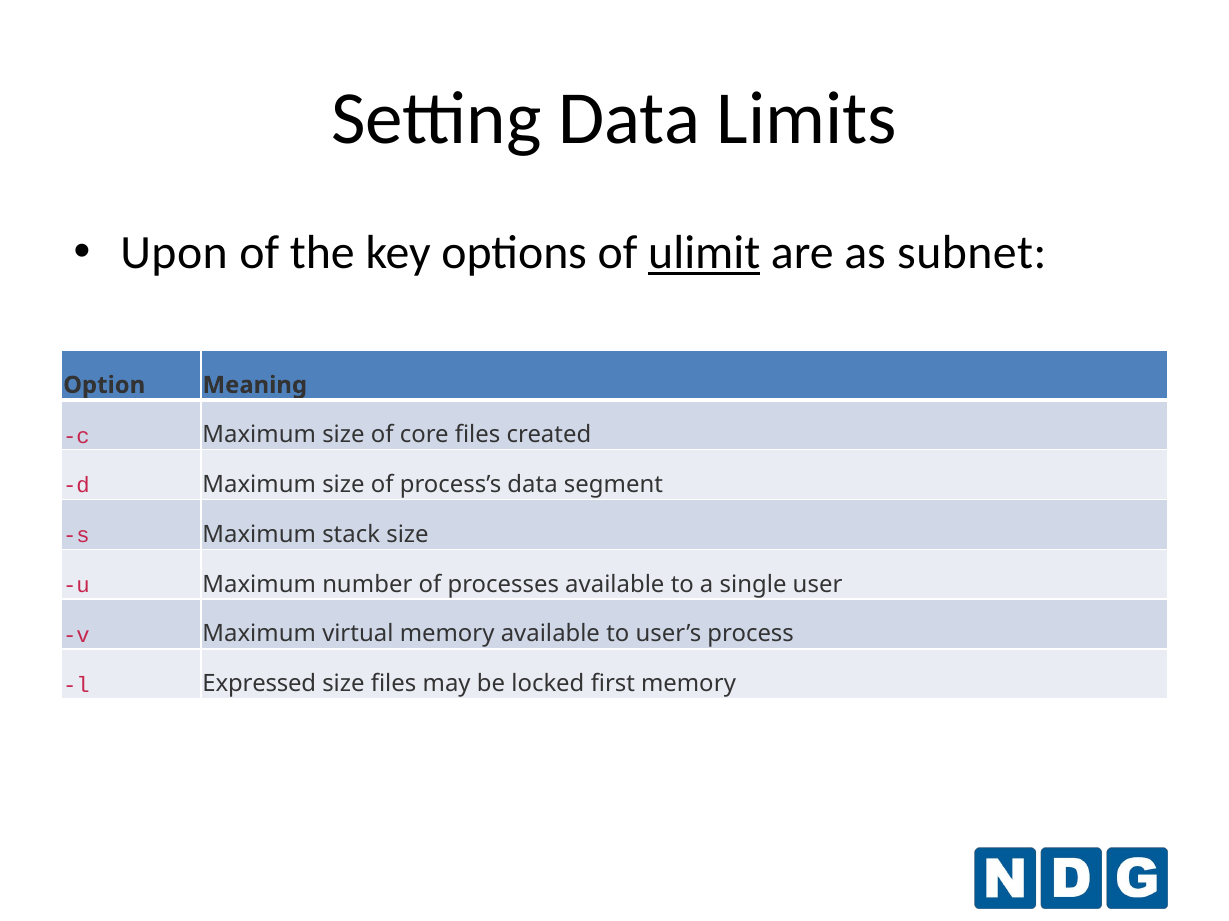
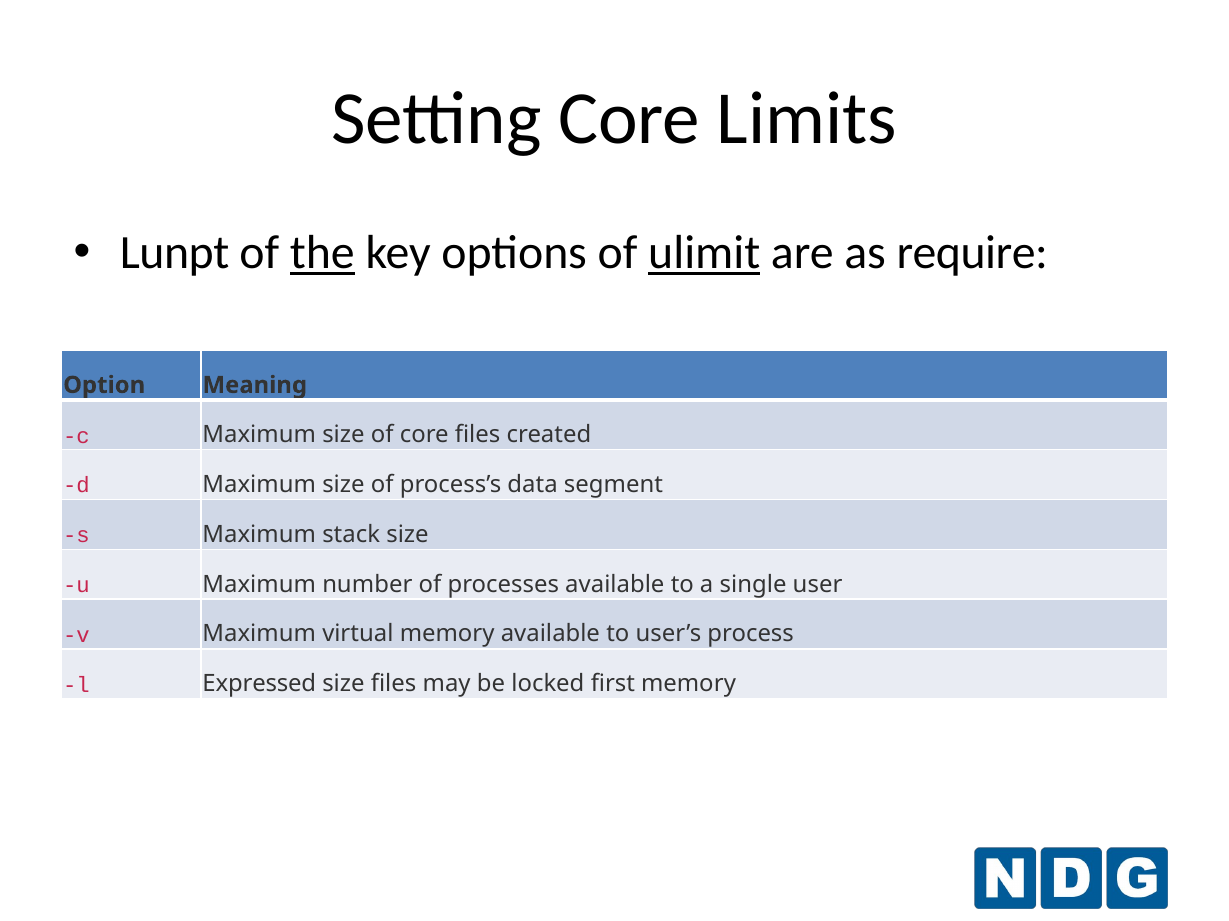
Setting Data: Data -> Core (629, 119)
Upon: Upon -> Lunpt (175, 253)
the underline: none -> present (322, 253)
subnet: subnet -> require (972, 253)
